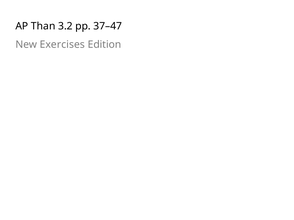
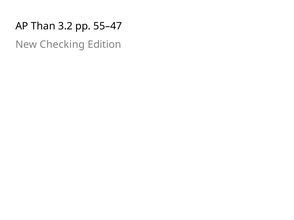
37–47: 37–47 -> 55–47 (108, 26)
Exercises: Exercises -> Checking (62, 45)
